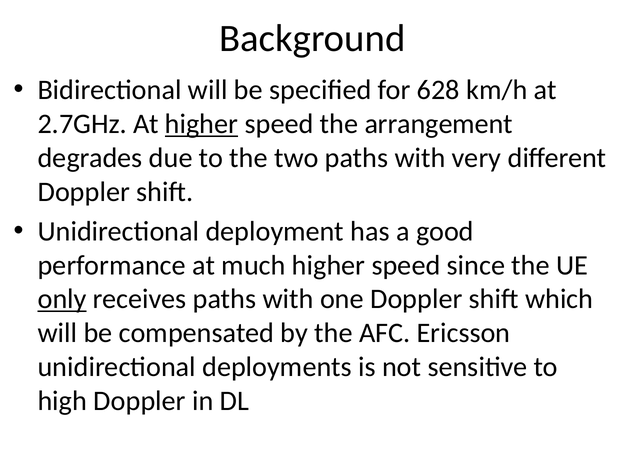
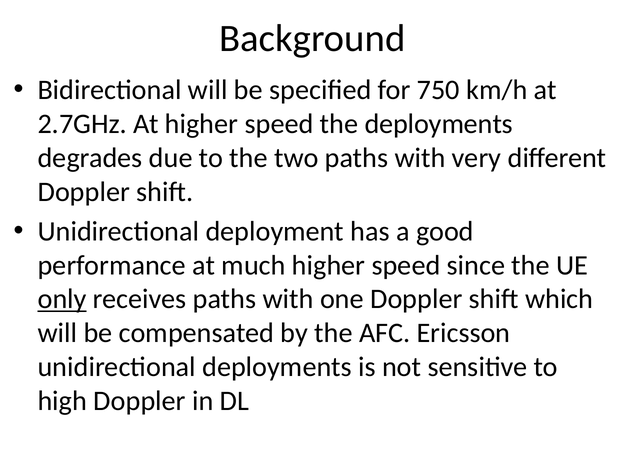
628: 628 -> 750 (438, 90)
higher underline: present -> none (202, 124)
the arrangement: arrangement -> deployments (439, 124)
